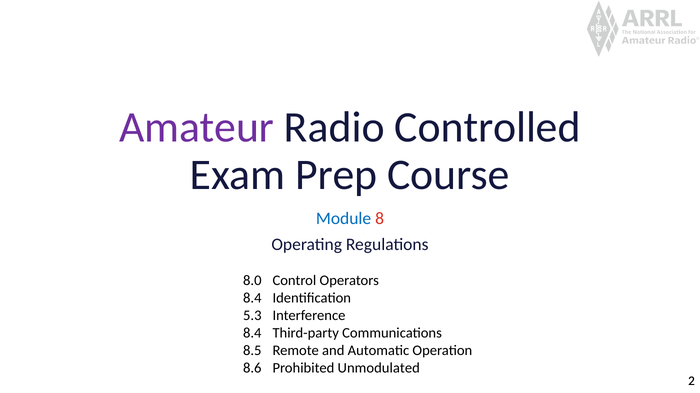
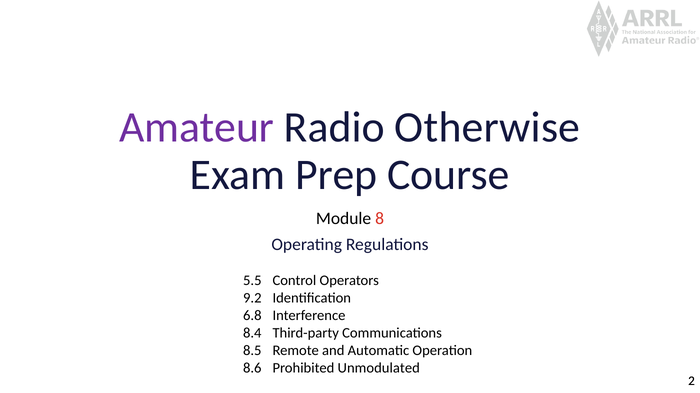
Controlled: Controlled -> Otherwise (487, 128)
Module colour: blue -> black (344, 219)
8.0: 8.0 -> 5.5 (252, 281)
8.4: 8.4 -> 9.2 (252, 298)
5.3: 5.3 -> 6.8 (252, 316)
